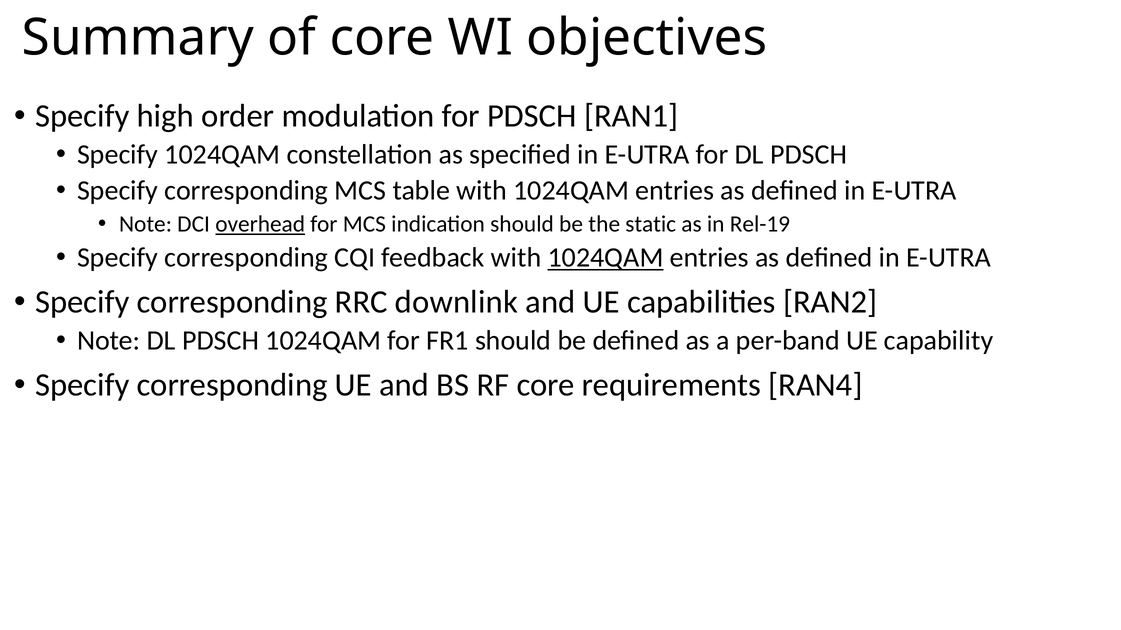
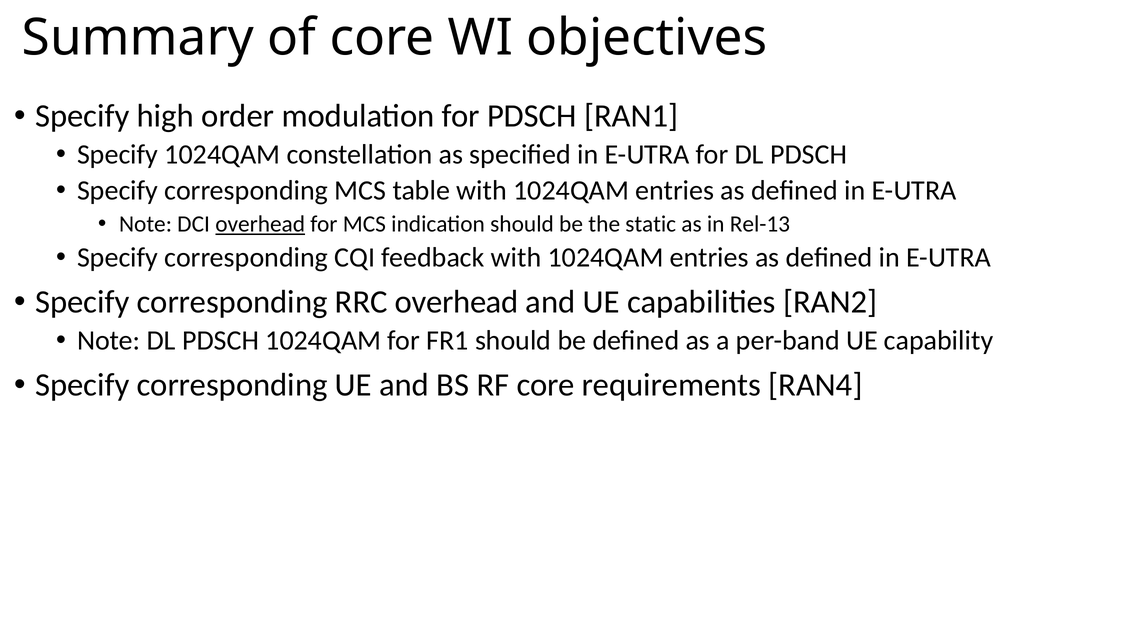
Rel-19: Rel-19 -> Rel-13 (760, 224)
1024QAM underline: present -> none (606, 258)
RRC downlink: downlink -> overhead (457, 302)
